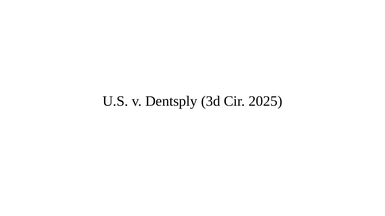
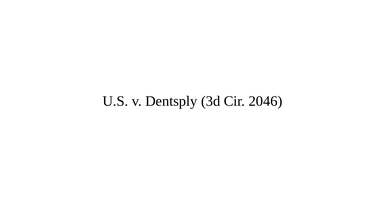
2025: 2025 -> 2046 (266, 101)
